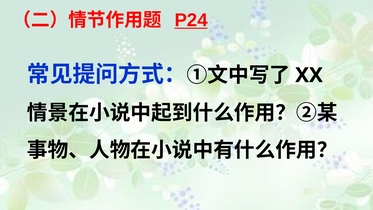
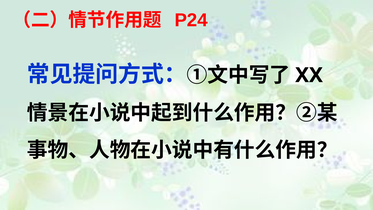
P24 underline: present -> none (191, 20)
